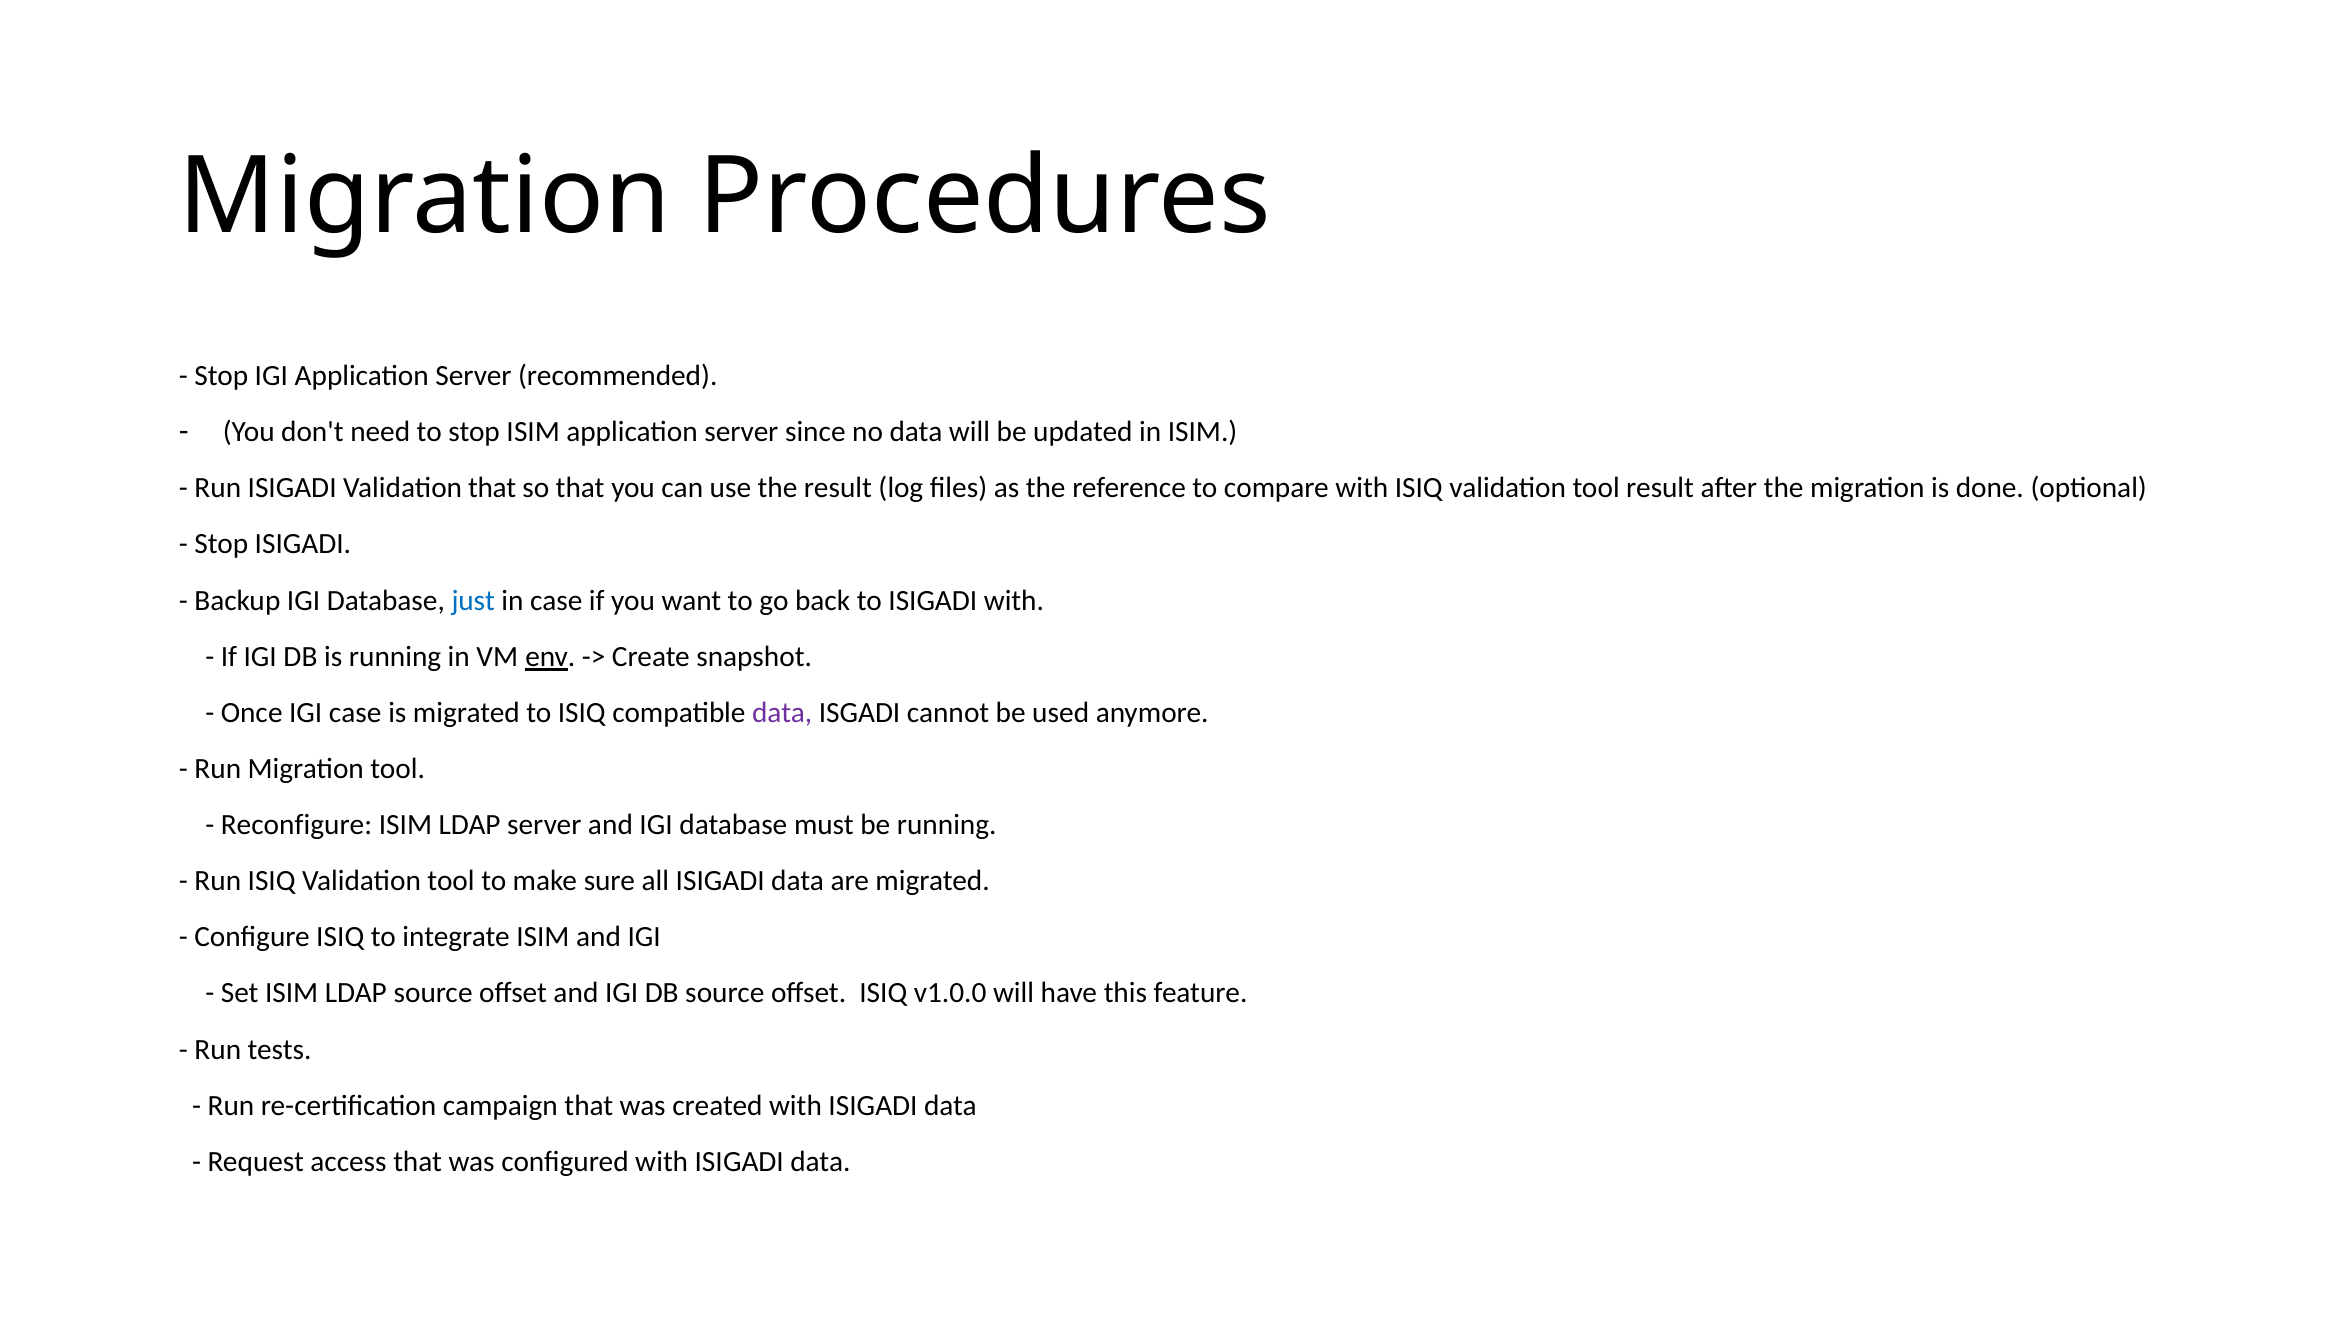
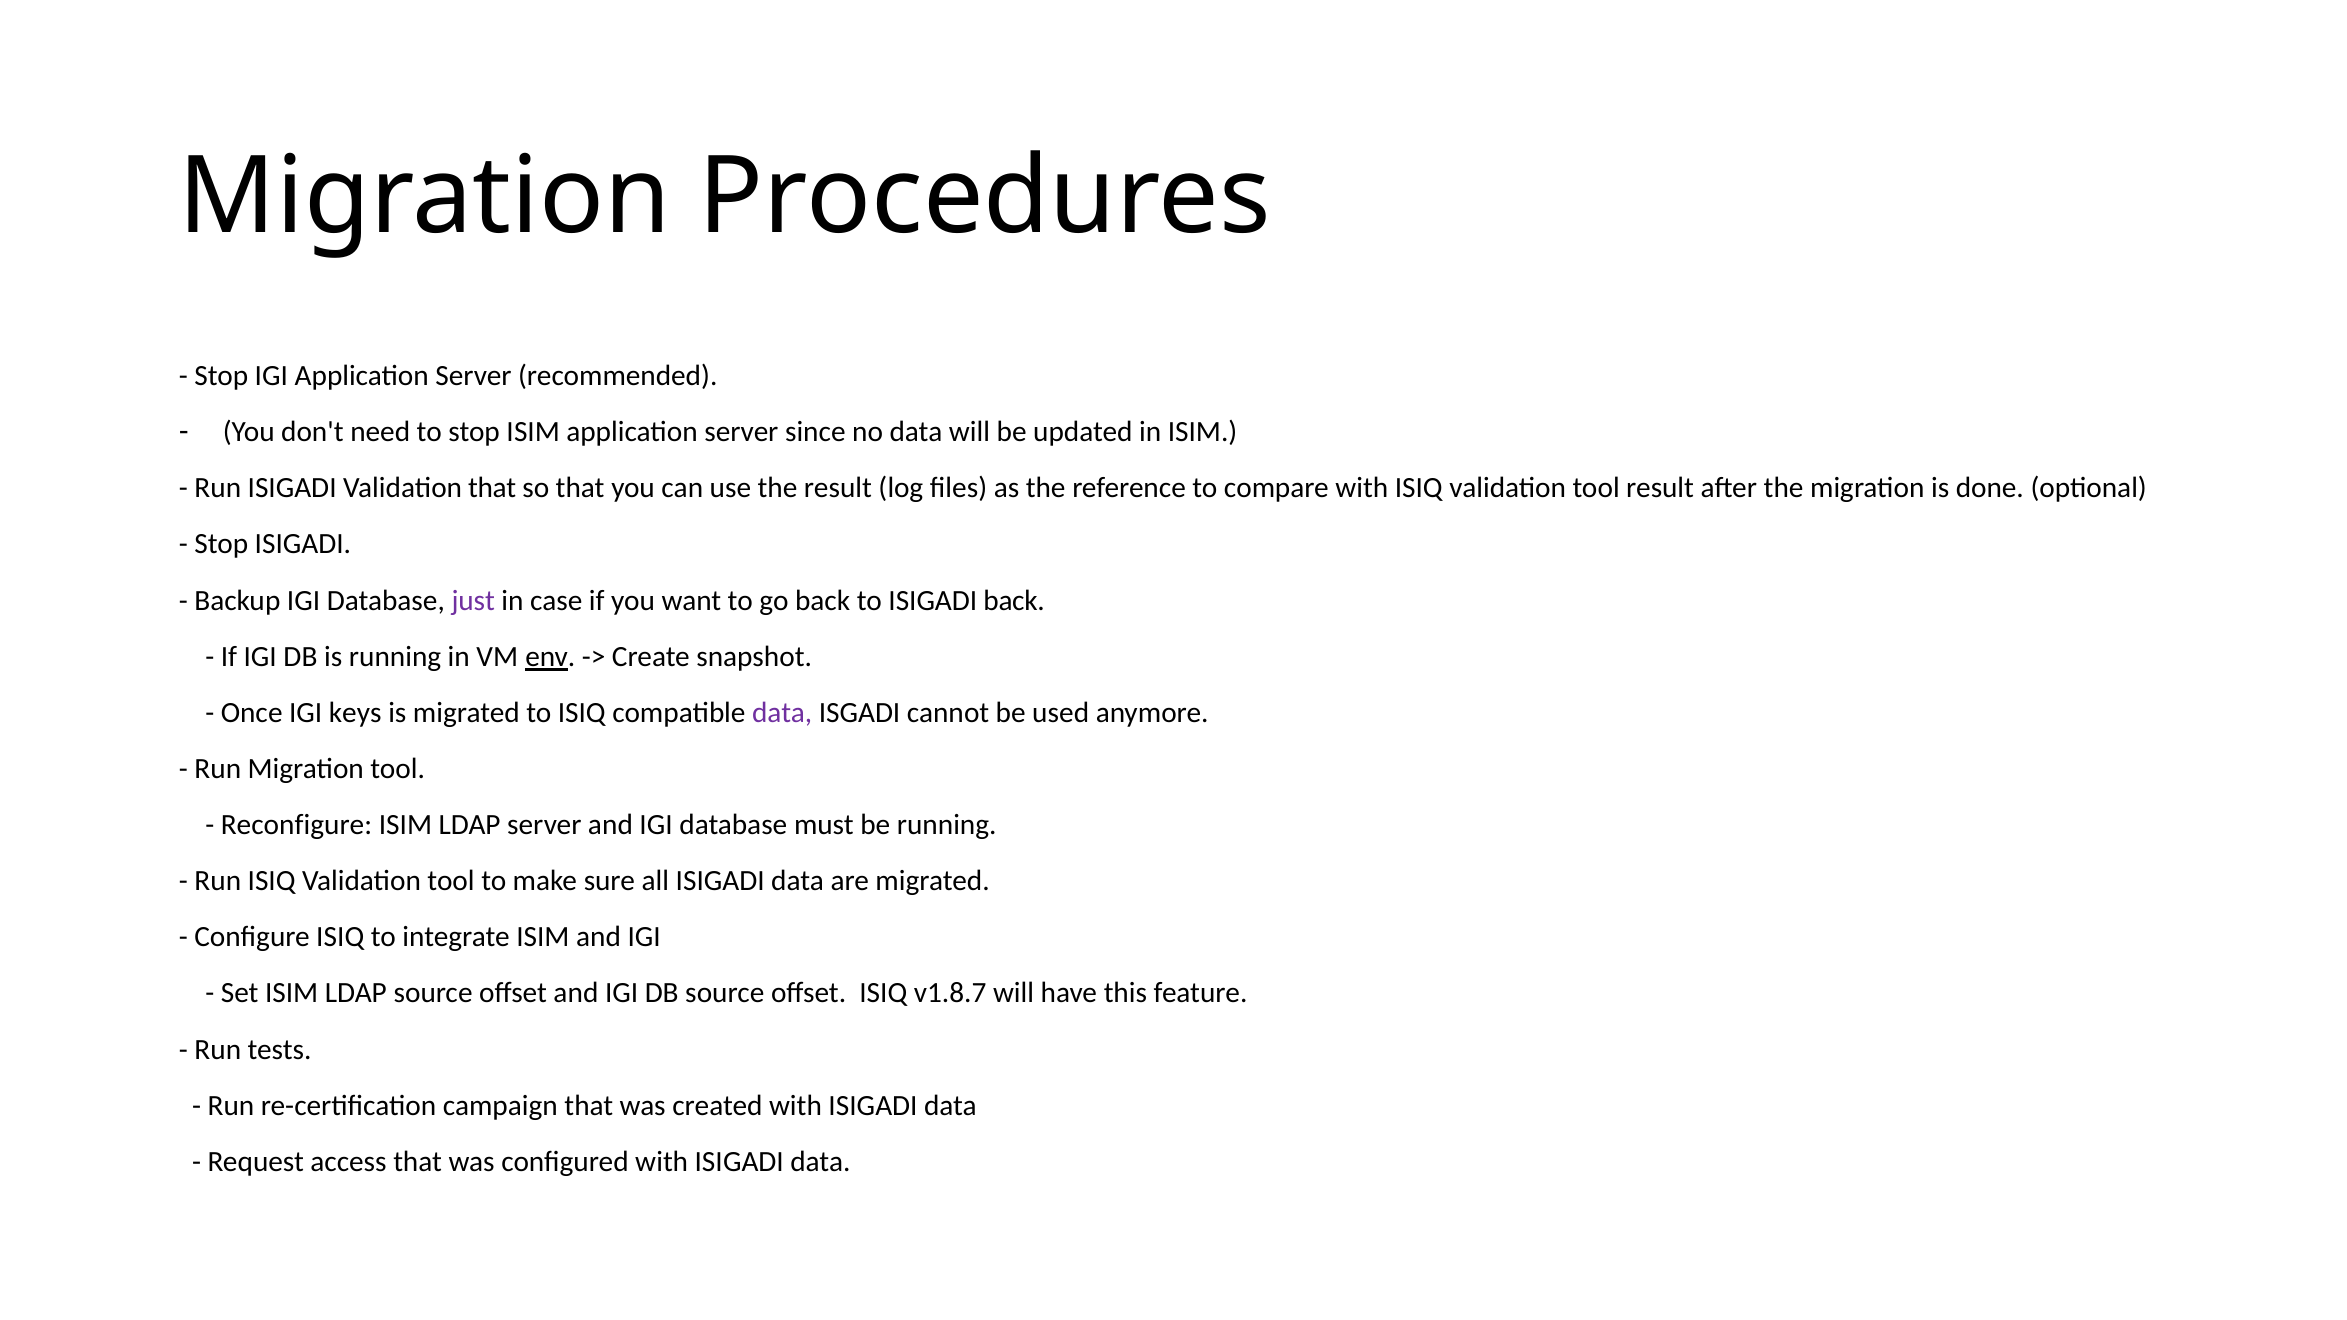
just colour: blue -> purple (473, 600)
ISIGADI with: with -> back (1014, 600)
IGI case: case -> keys (355, 713)
v1.0.0: v1.0.0 -> v1.8.7 (950, 993)
